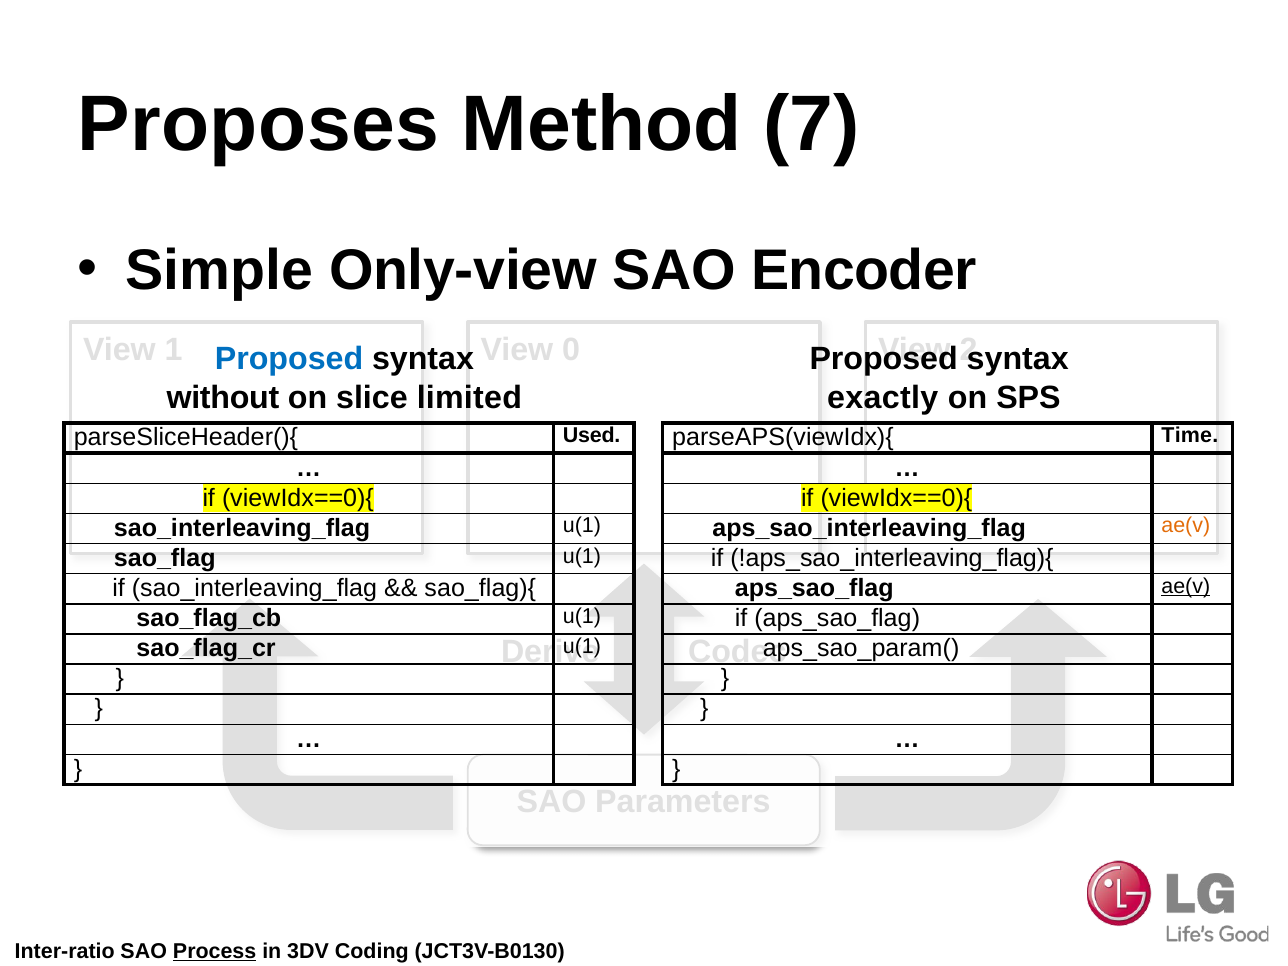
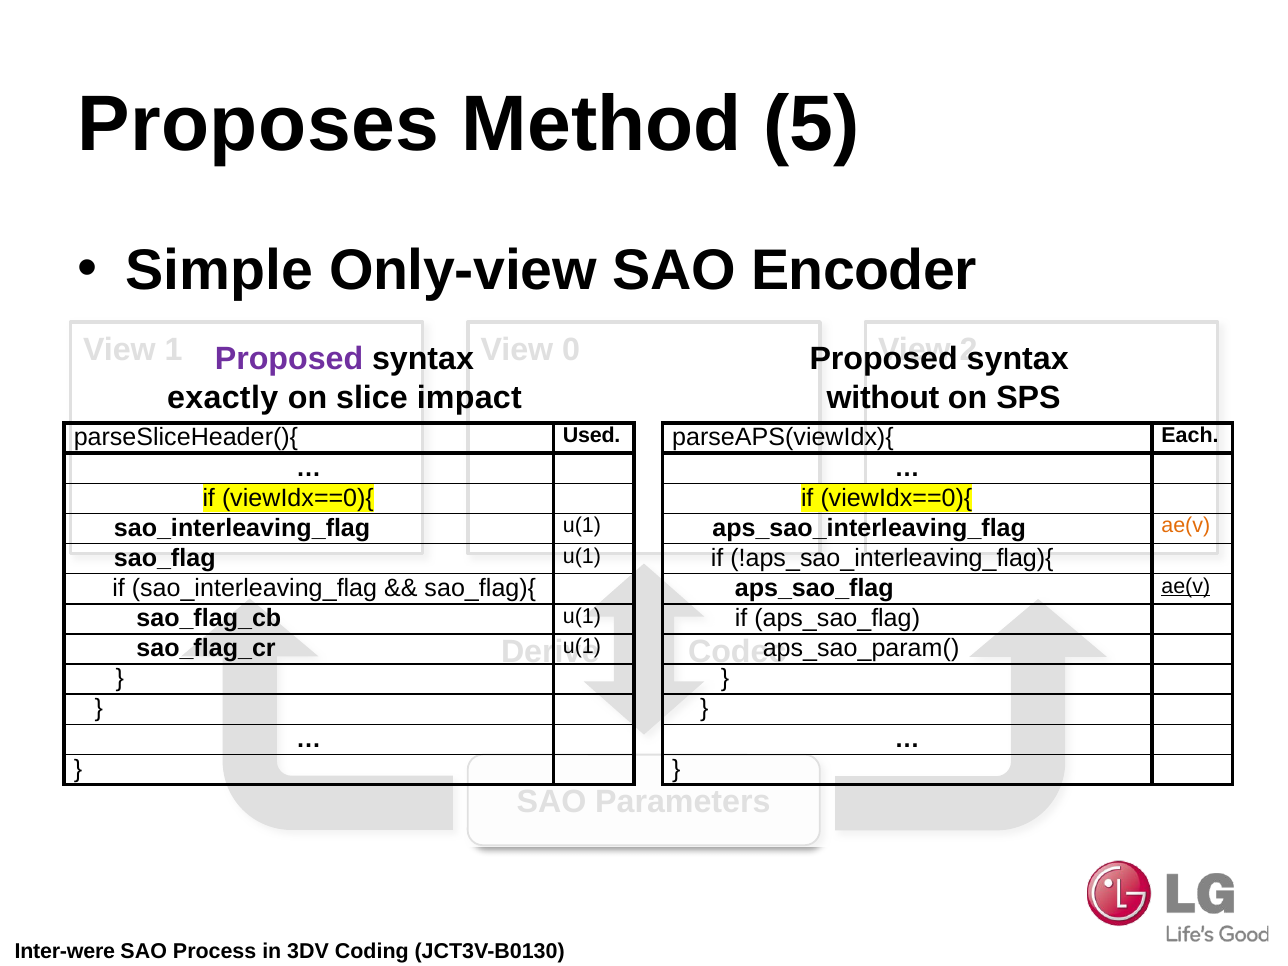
7: 7 -> 5 (811, 125)
Proposed colour: blue -> purple (289, 359)
without: without -> exactly (223, 397)
limited: limited -> impact (469, 397)
exactly: exactly -> without (883, 397)
Time: Time -> Each (1190, 436)
Inter-ratio: Inter-ratio -> Inter-were (65, 952)
Process underline: present -> none (215, 952)
